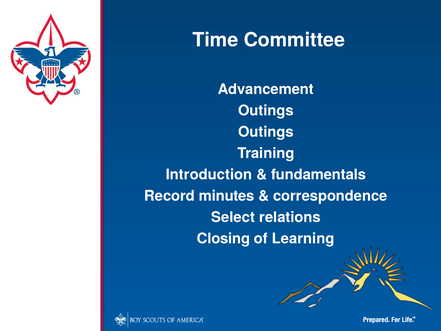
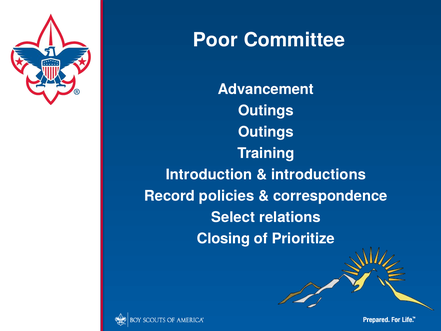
Time: Time -> Poor (215, 40)
fundamentals: fundamentals -> introductions (319, 175)
minutes: minutes -> policies (227, 196)
Learning: Learning -> Prioritize (303, 239)
